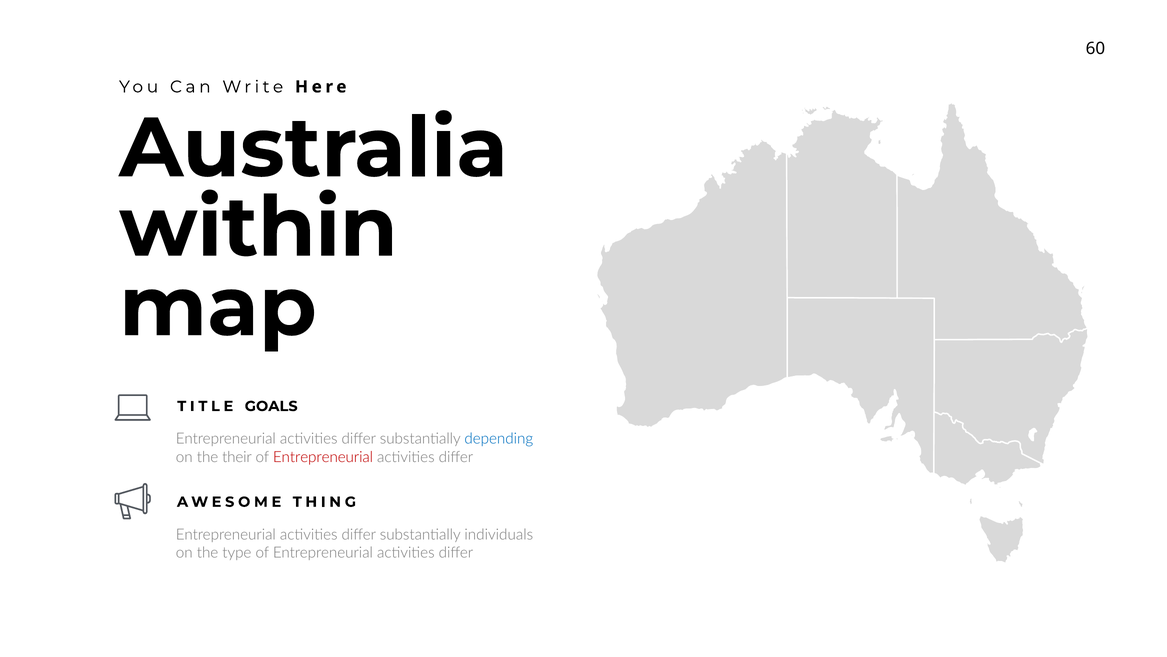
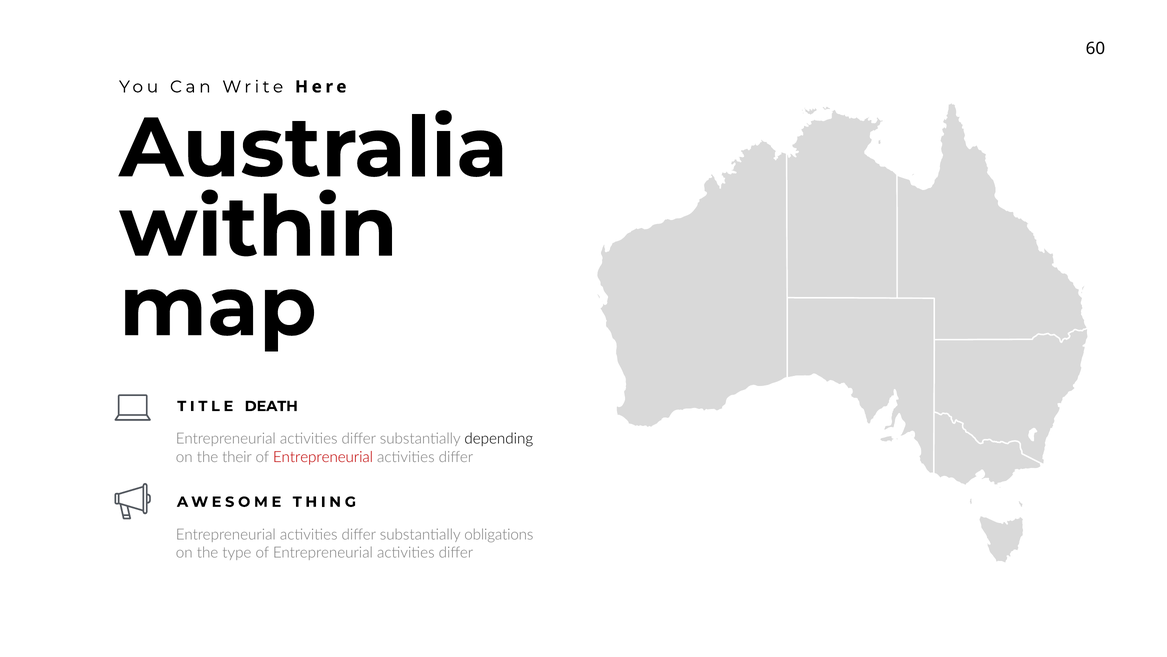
GOALS: GOALS -> DEATH (271, 406)
depending colour: blue -> black (499, 438)
individuals: individuals -> obligations (499, 534)
